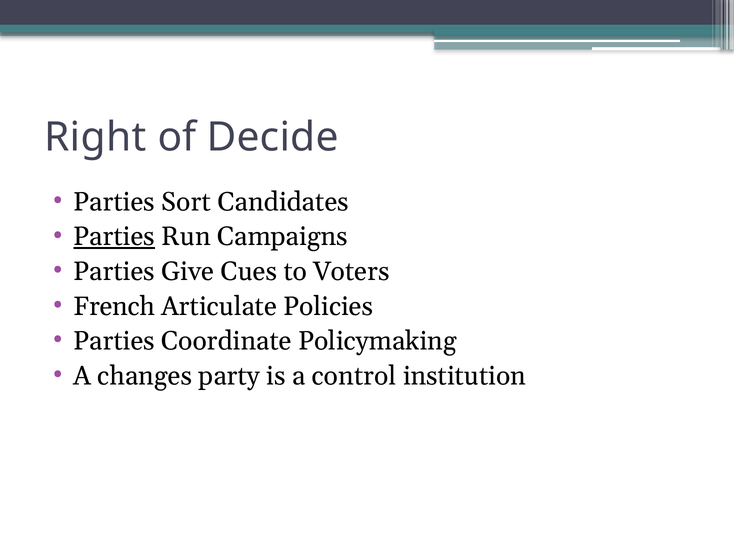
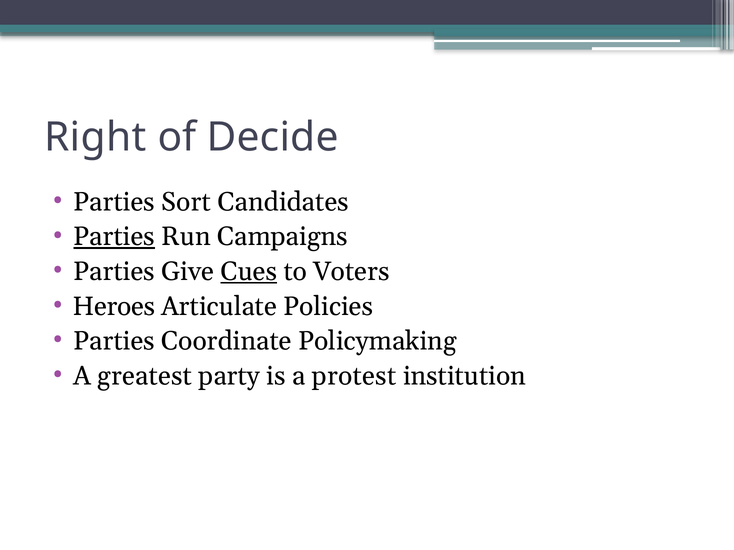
Cues underline: none -> present (249, 272)
French: French -> Heroes (114, 307)
changes: changes -> greatest (145, 376)
control: control -> protest (354, 376)
